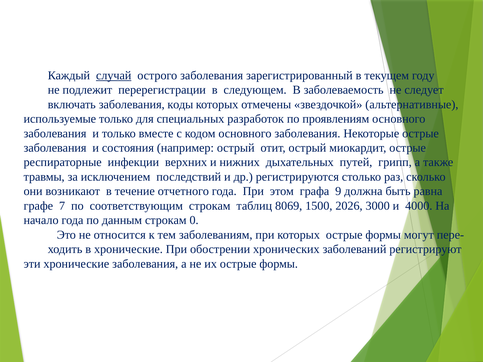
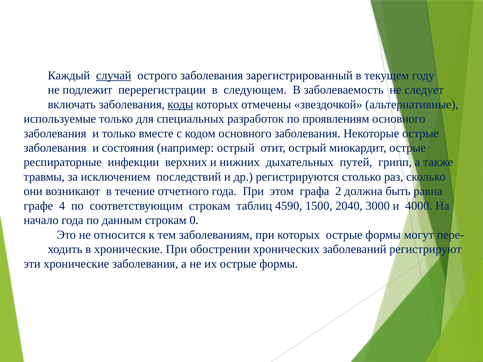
коды underline: none -> present (180, 104)
9: 9 -> 2 (338, 191)
7: 7 -> 4 (62, 206)
8069: 8069 -> 4590 (289, 206)
2026: 2026 -> 2040 (349, 206)
